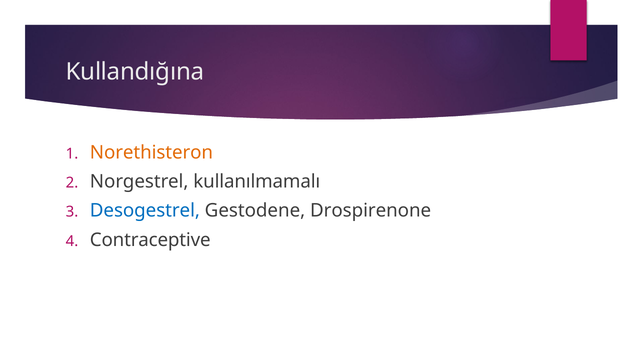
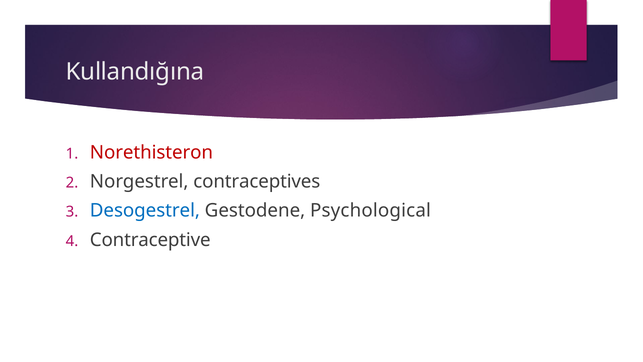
Norethisteron colour: orange -> red (151, 152)
kullanılmamalı: kullanılmamalı -> contraceptives (257, 181)
Drospirenone: Drospirenone -> Psychological (370, 211)
